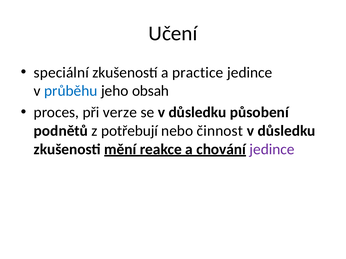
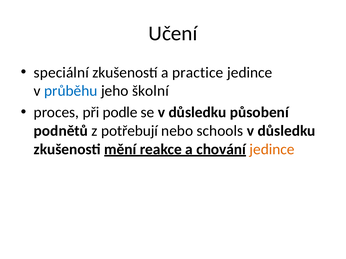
obsah: obsah -> školní (150, 91)
verze: verze -> podle (120, 113)
činnost: činnost -> schools (220, 131)
jedince colour: purple -> orange (272, 149)
